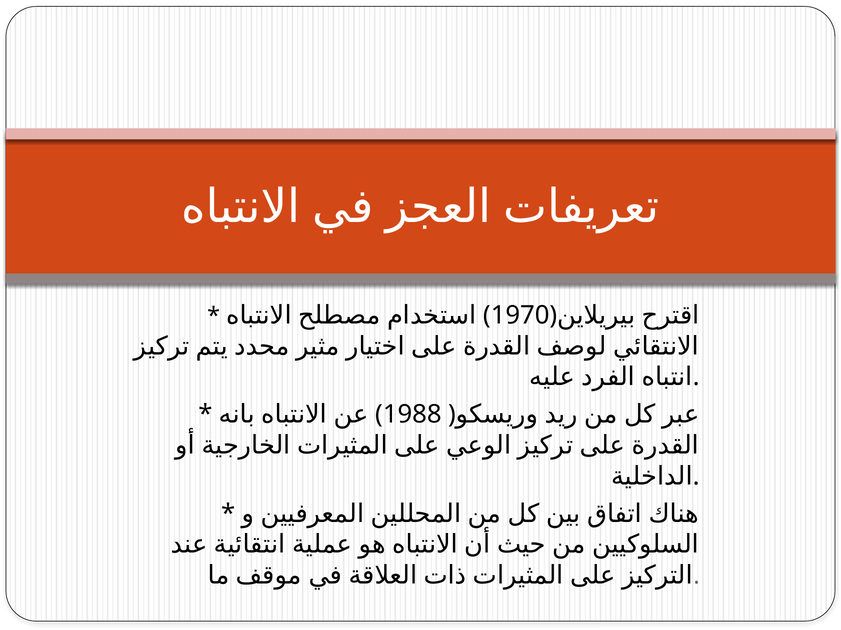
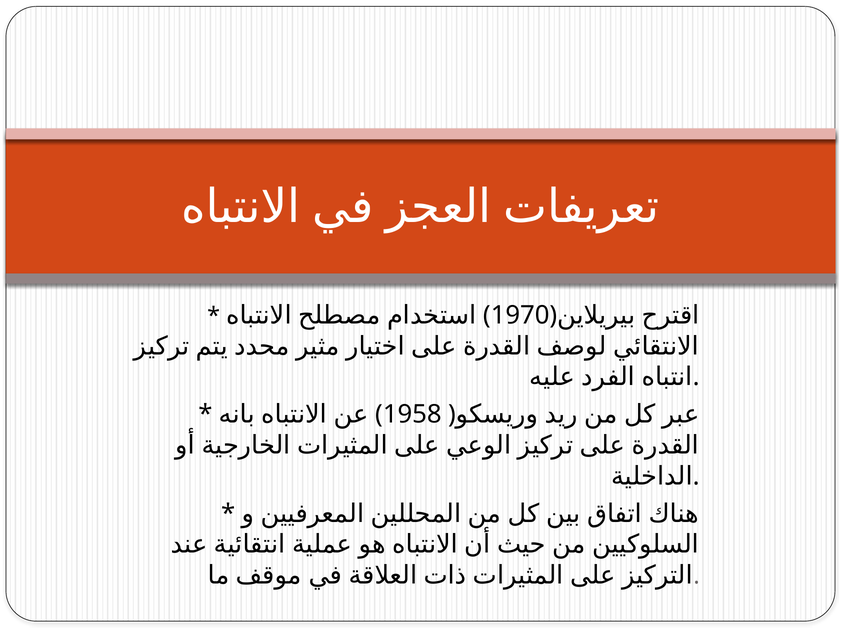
1988: 1988 -> 1958 (412, 415)
